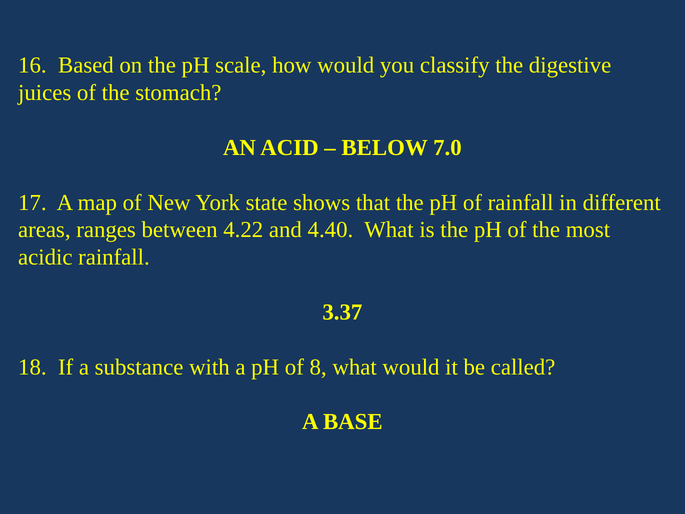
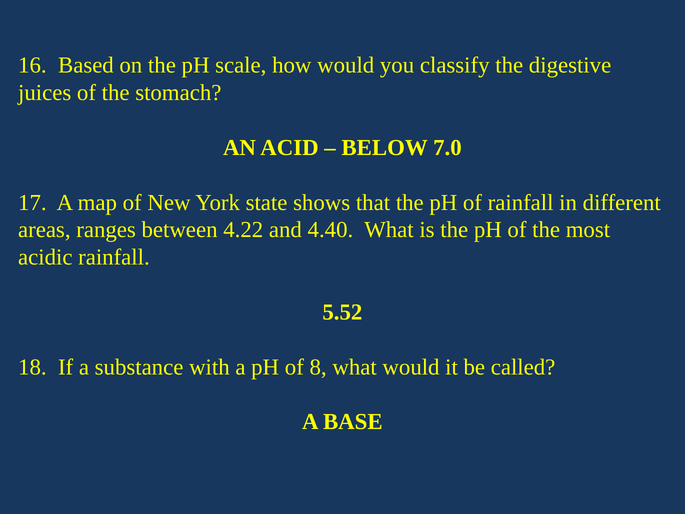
3.37: 3.37 -> 5.52 (342, 312)
